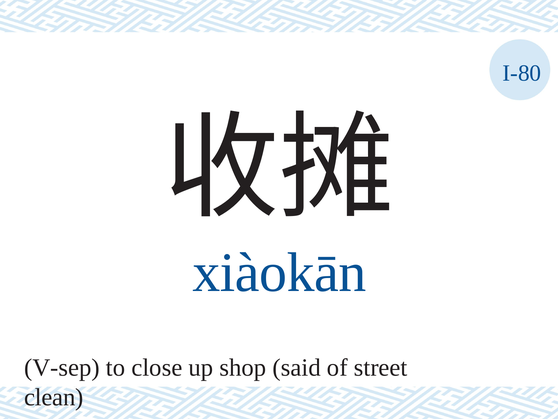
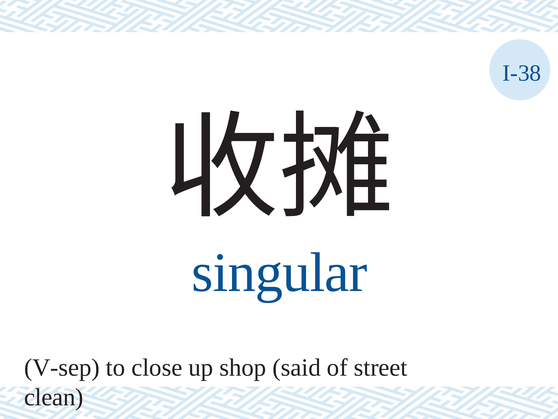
I-80: I-80 -> I-38 (522, 73)
xiàokān: xiàokān -> singular (280, 272)
